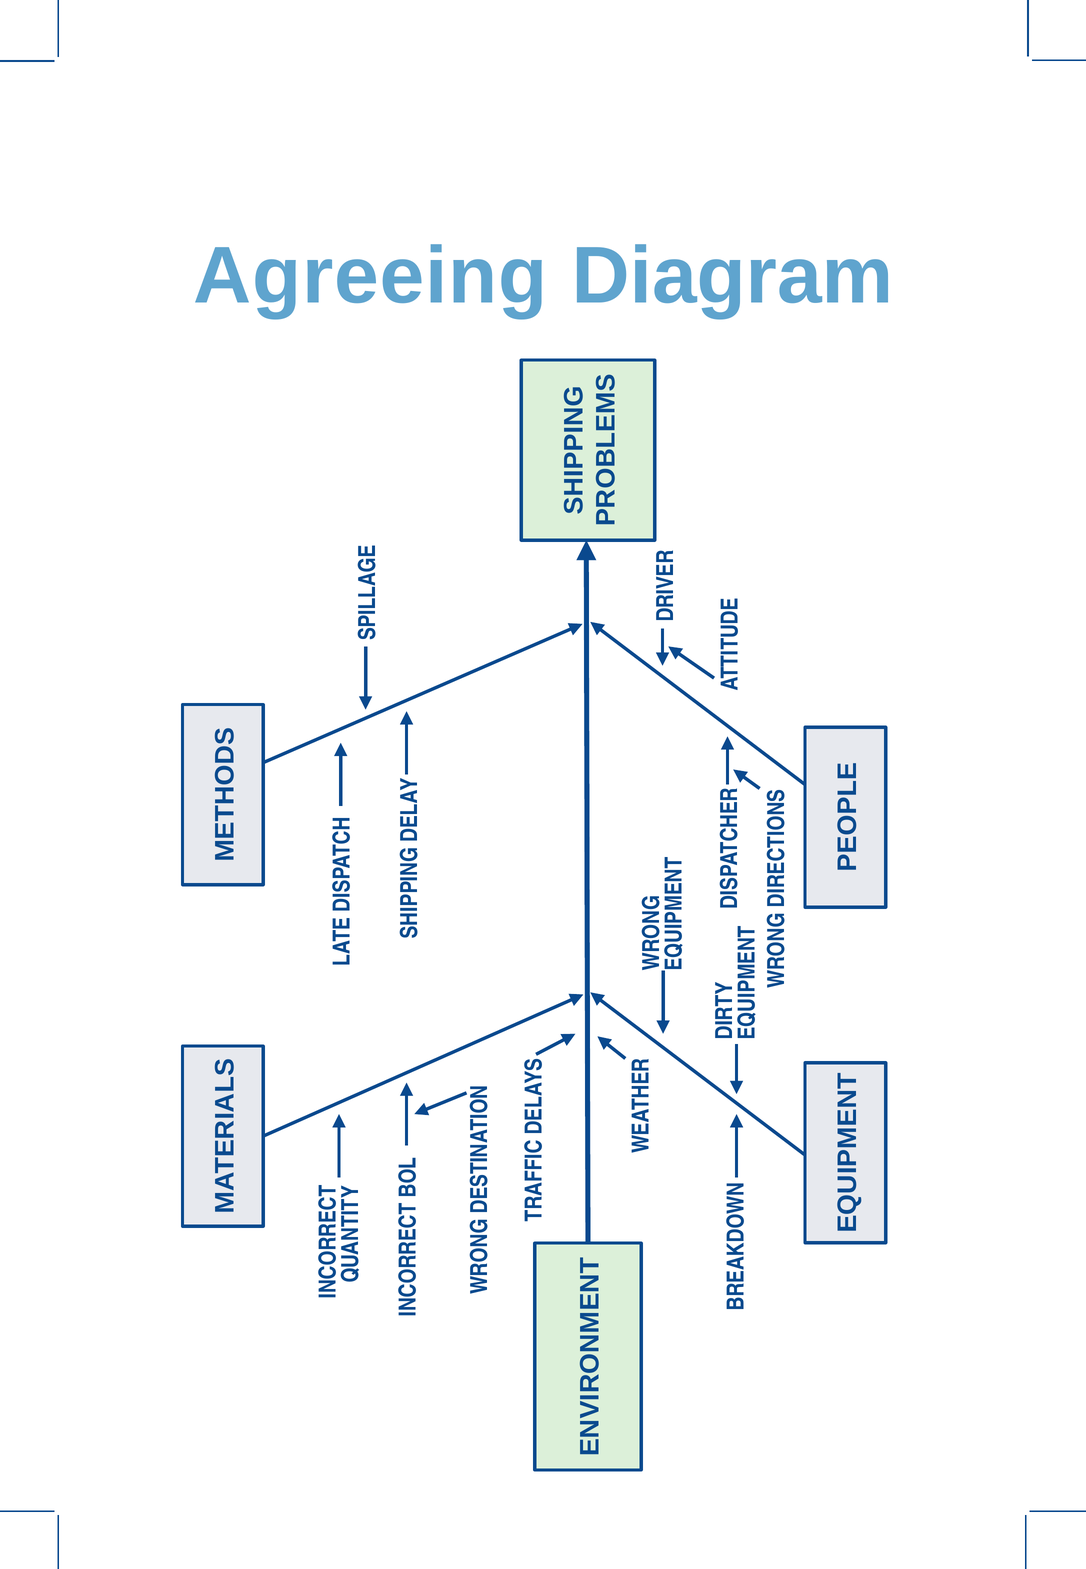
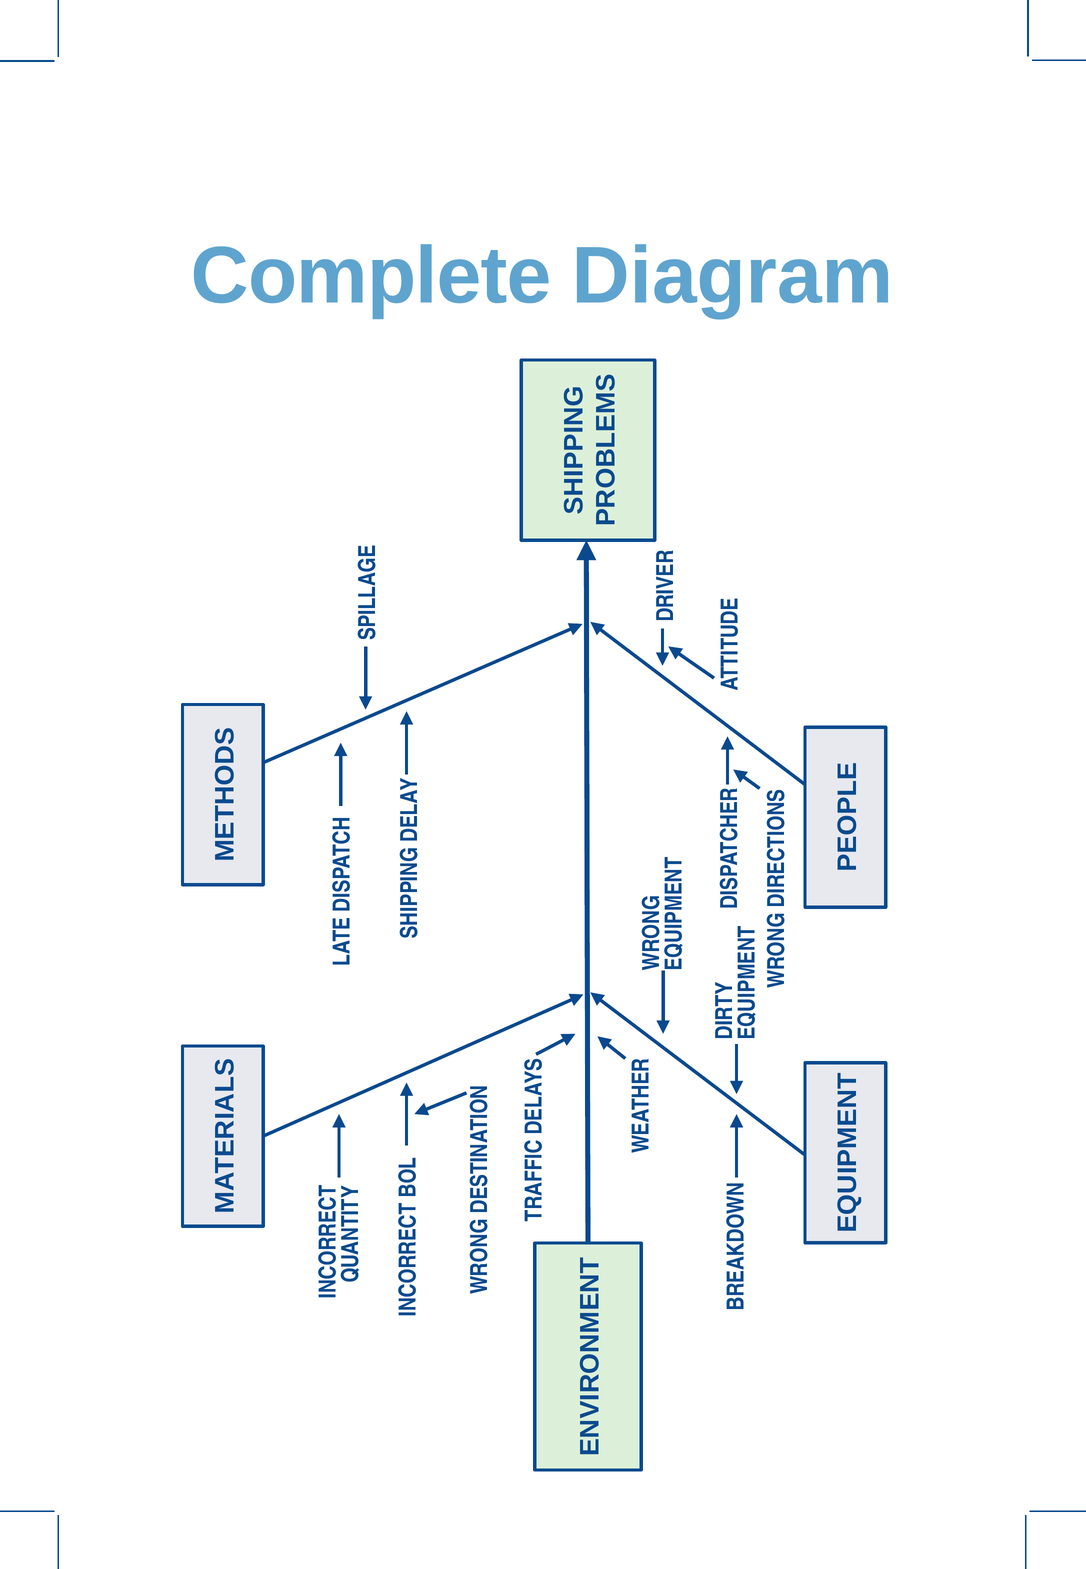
Agreeing: Agreeing -> Complete (371, 276)
